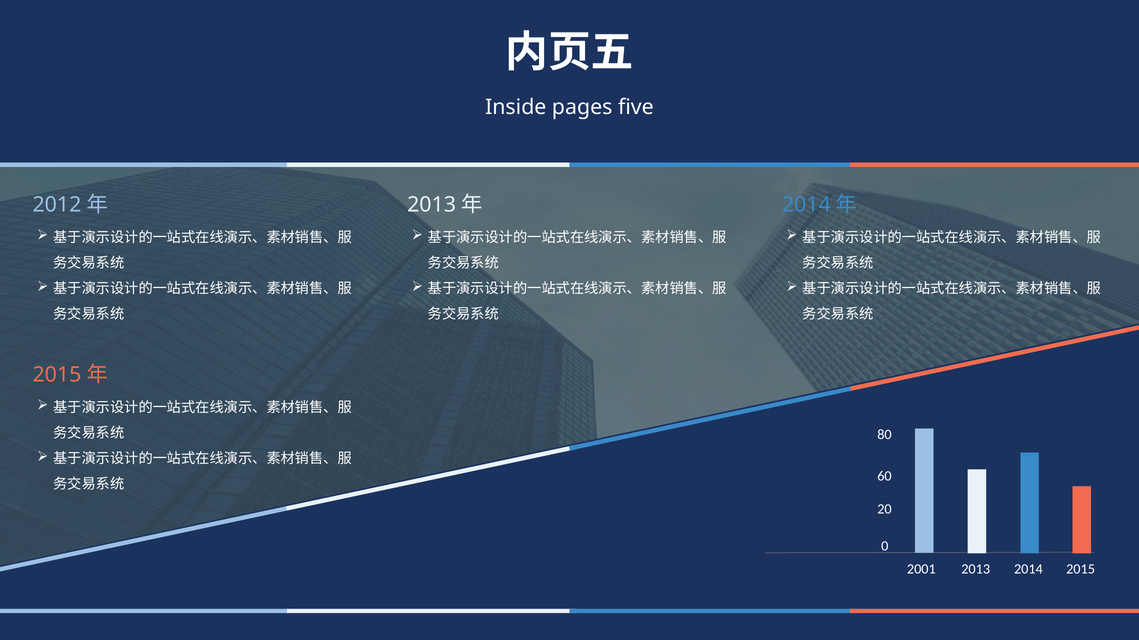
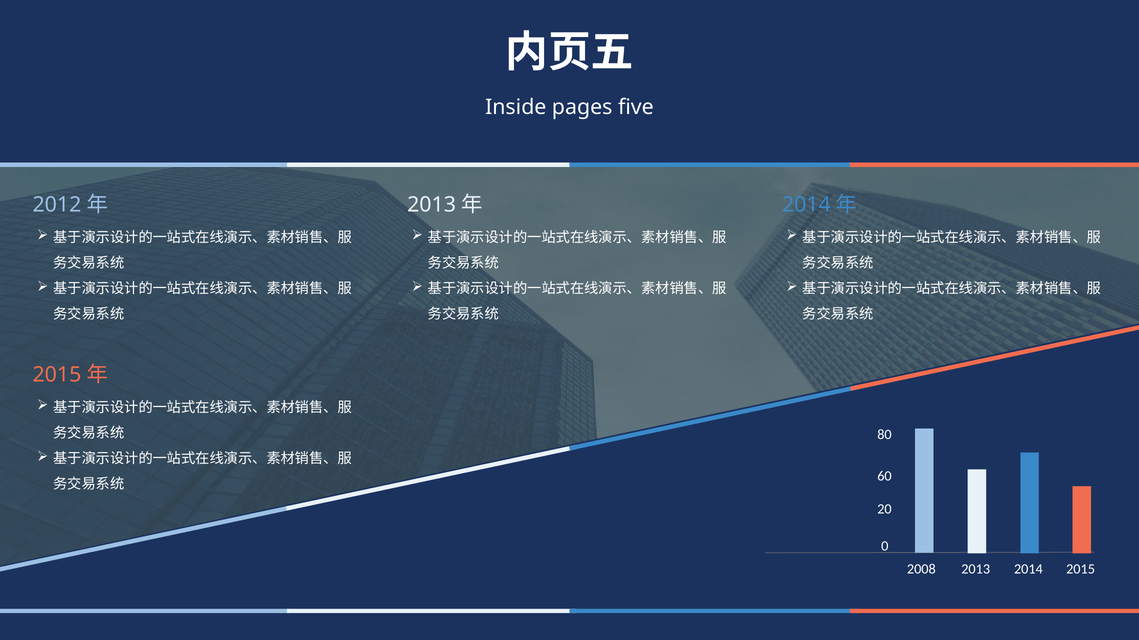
2001: 2001 -> 2008 (921, 570)
